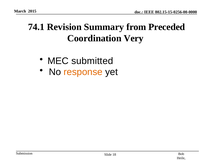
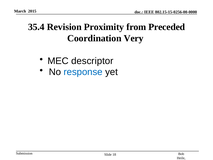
74.1: 74.1 -> 35.4 (36, 27)
Summary: Summary -> Proximity (104, 27)
submitted: submitted -> descriptor (92, 61)
response colour: orange -> blue (83, 72)
